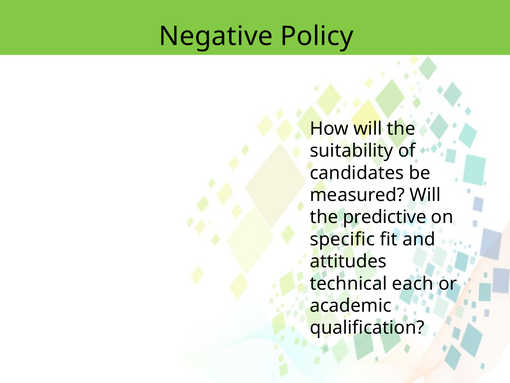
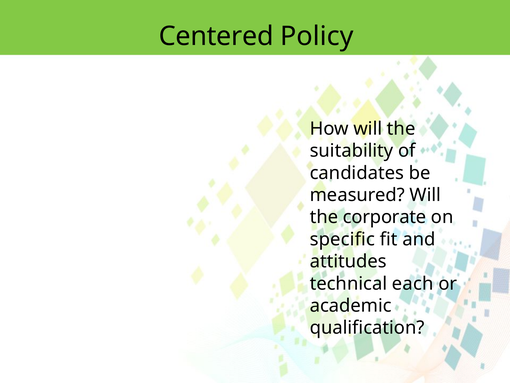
Negative: Negative -> Centered (216, 36)
predictive: predictive -> corporate (385, 217)
